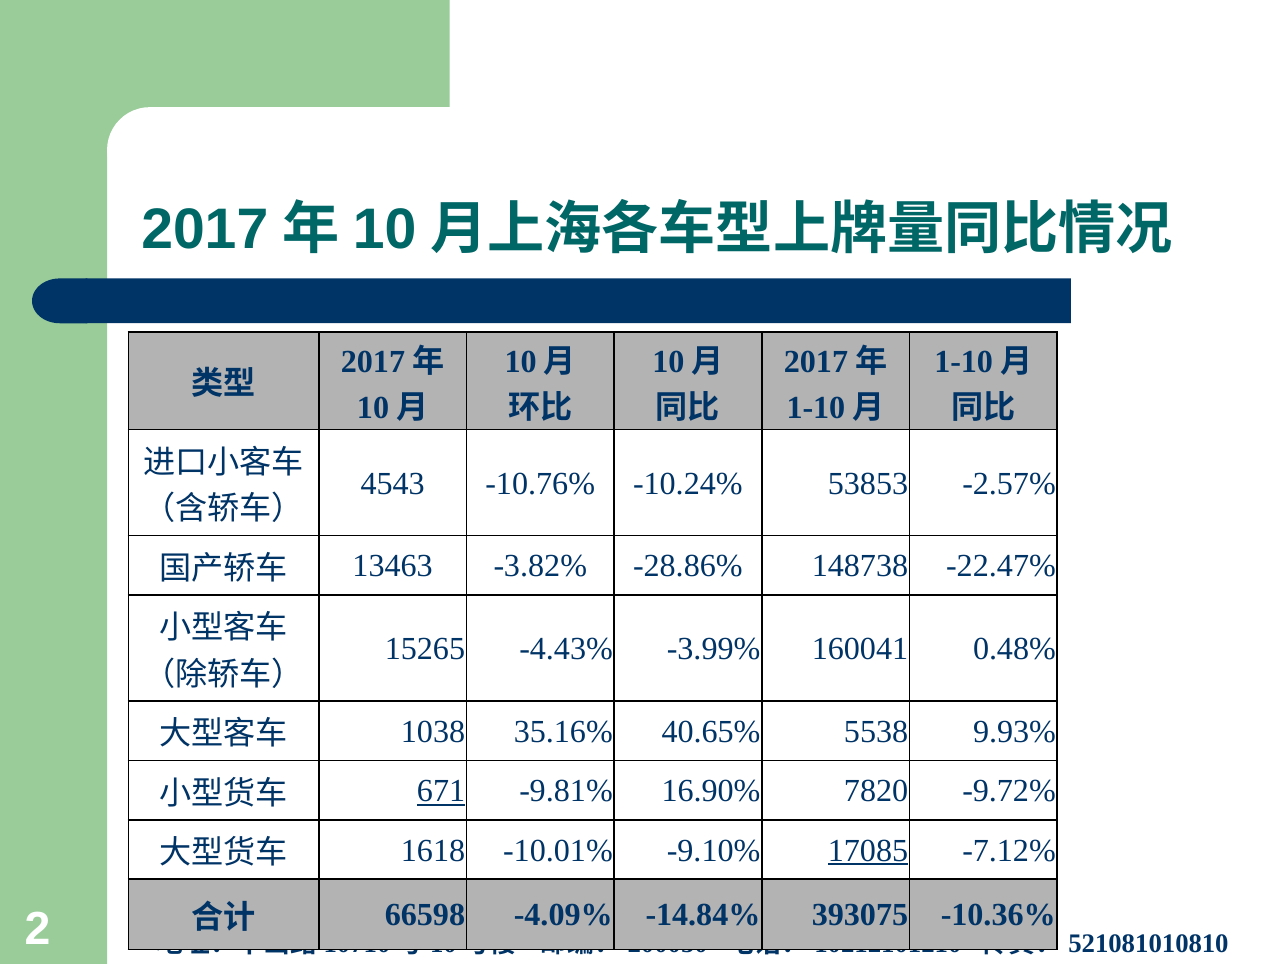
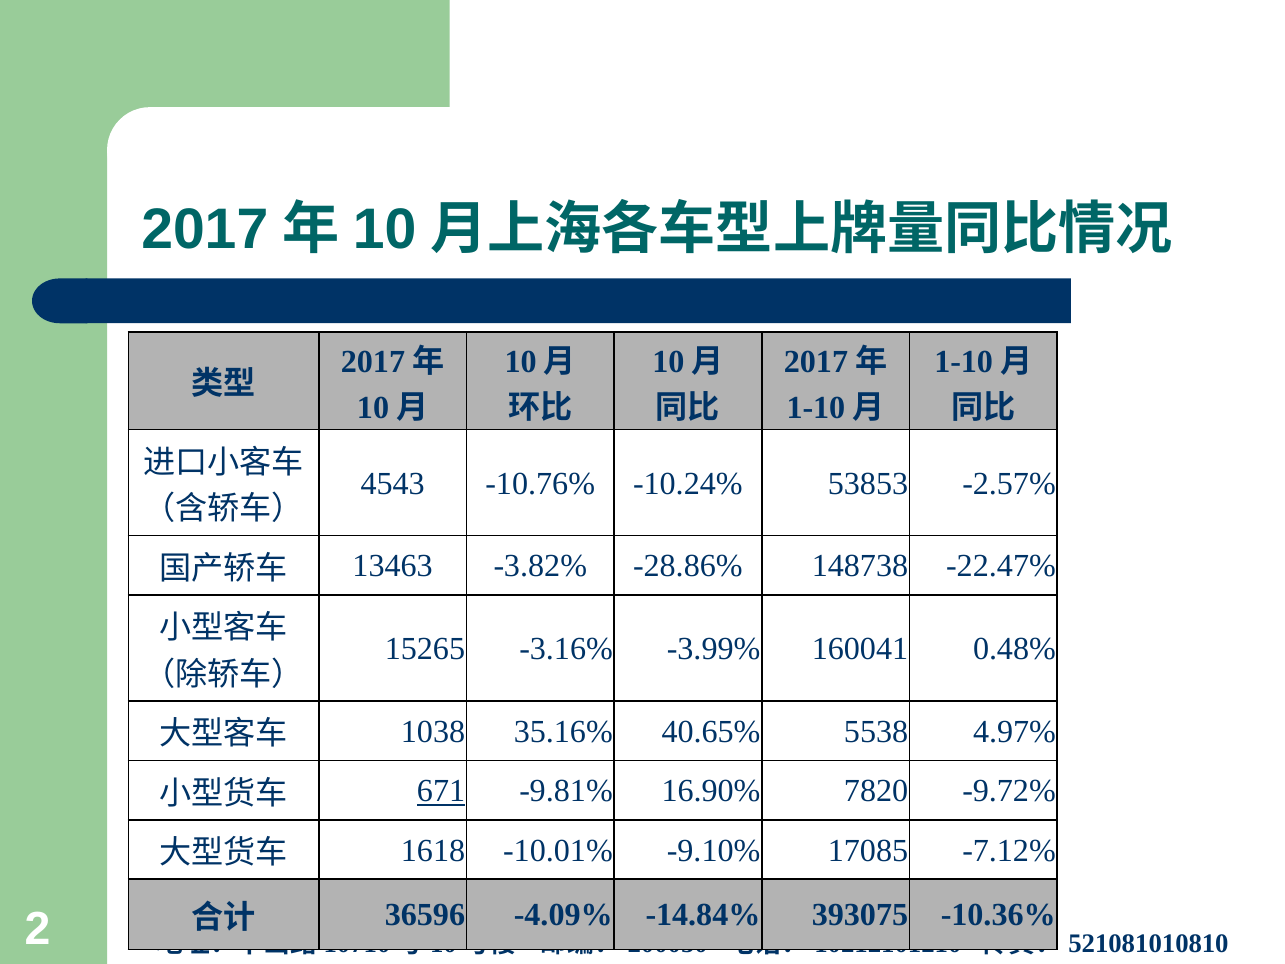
-4.43%: -4.43% -> -3.16% (566, 649)
9.93%: 9.93% -> 4.97% (1014, 731)
17085 underline: present -> none (868, 850)
66598: 66598 -> 36596 (425, 915)
